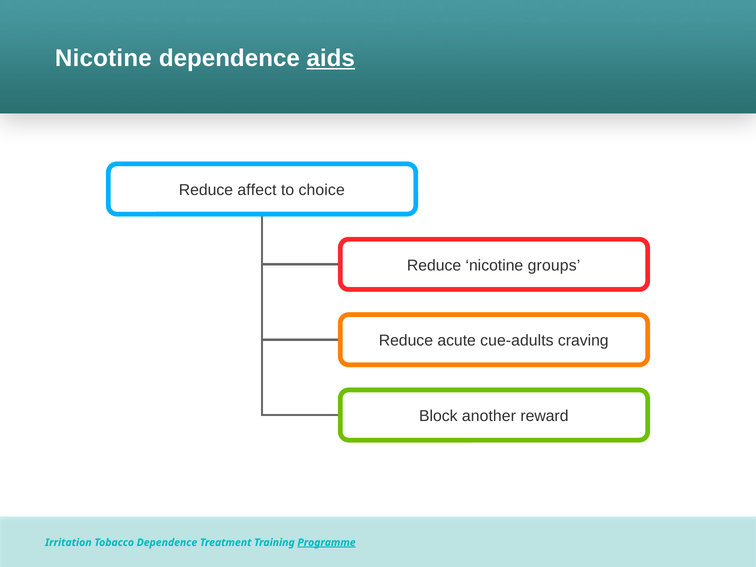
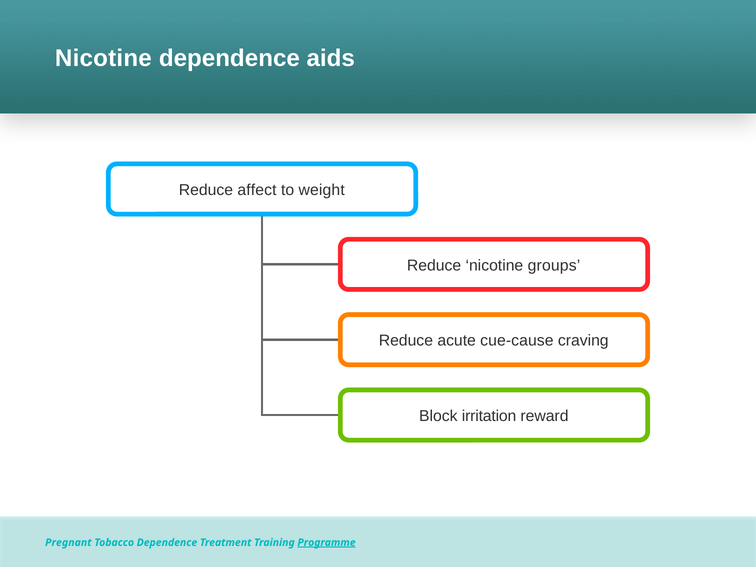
aids underline: present -> none (331, 58)
choice: choice -> weight (322, 190)
cue-adults: cue-adults -> cue-cause (517, 341)
another: another -> irritation (489, 416)
Irritation: Irritation -> Pregnant (68, 543)
